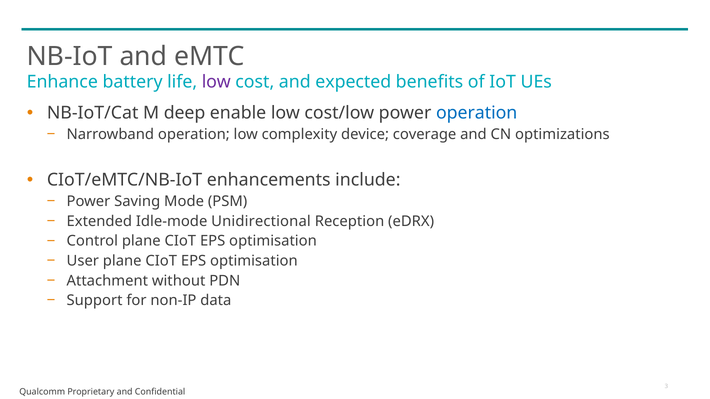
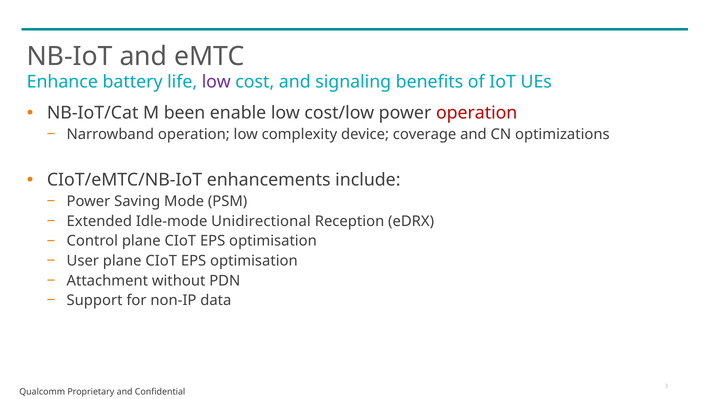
expected: expected -> signaling (353, 82)
deep: deep -> been (185, 113)
operation colour: blue -> red (477, 113)
